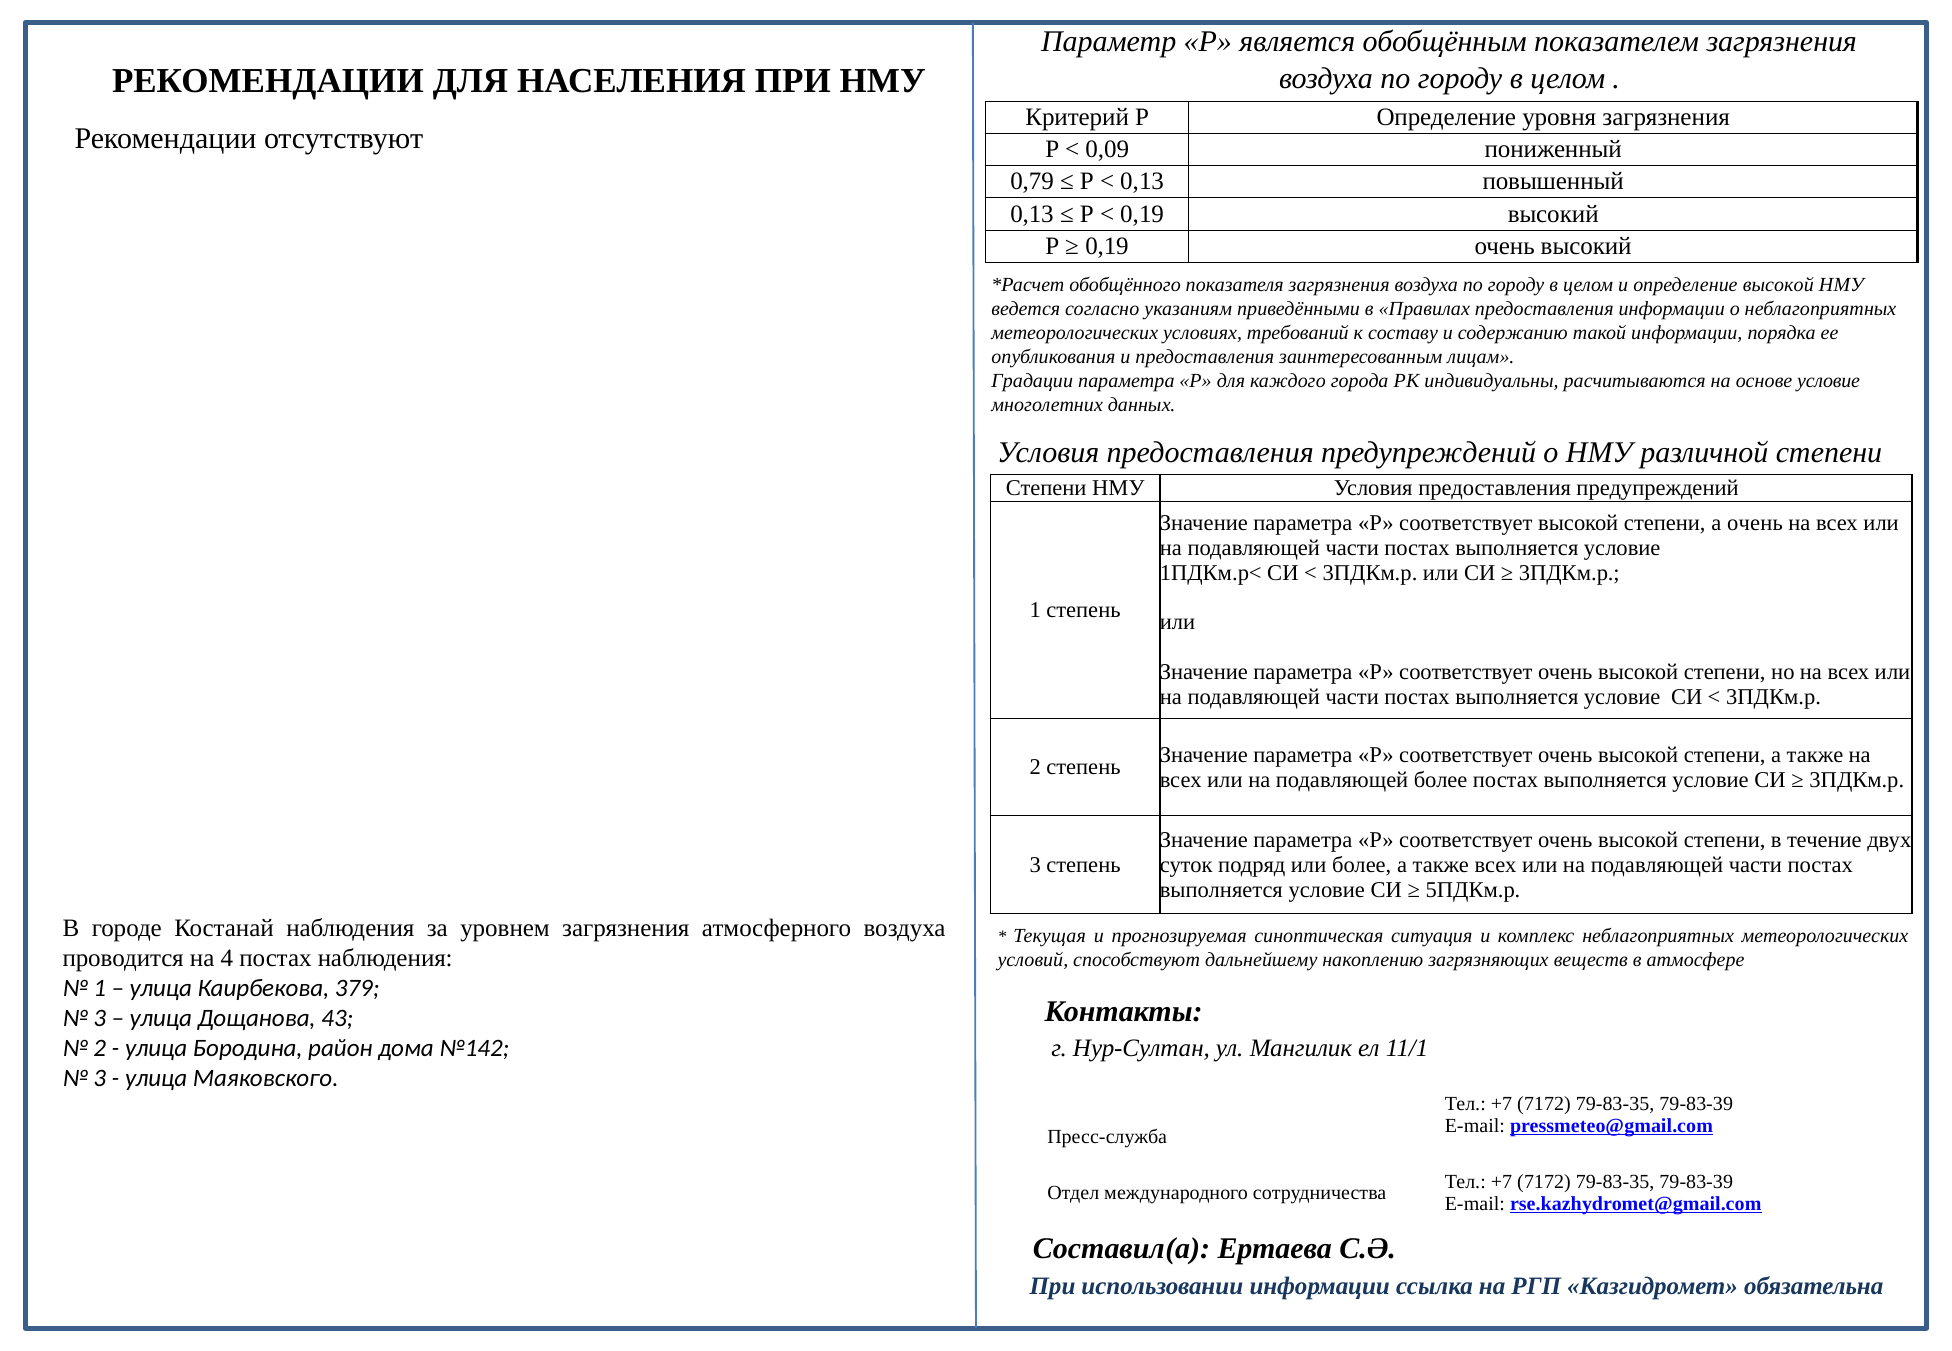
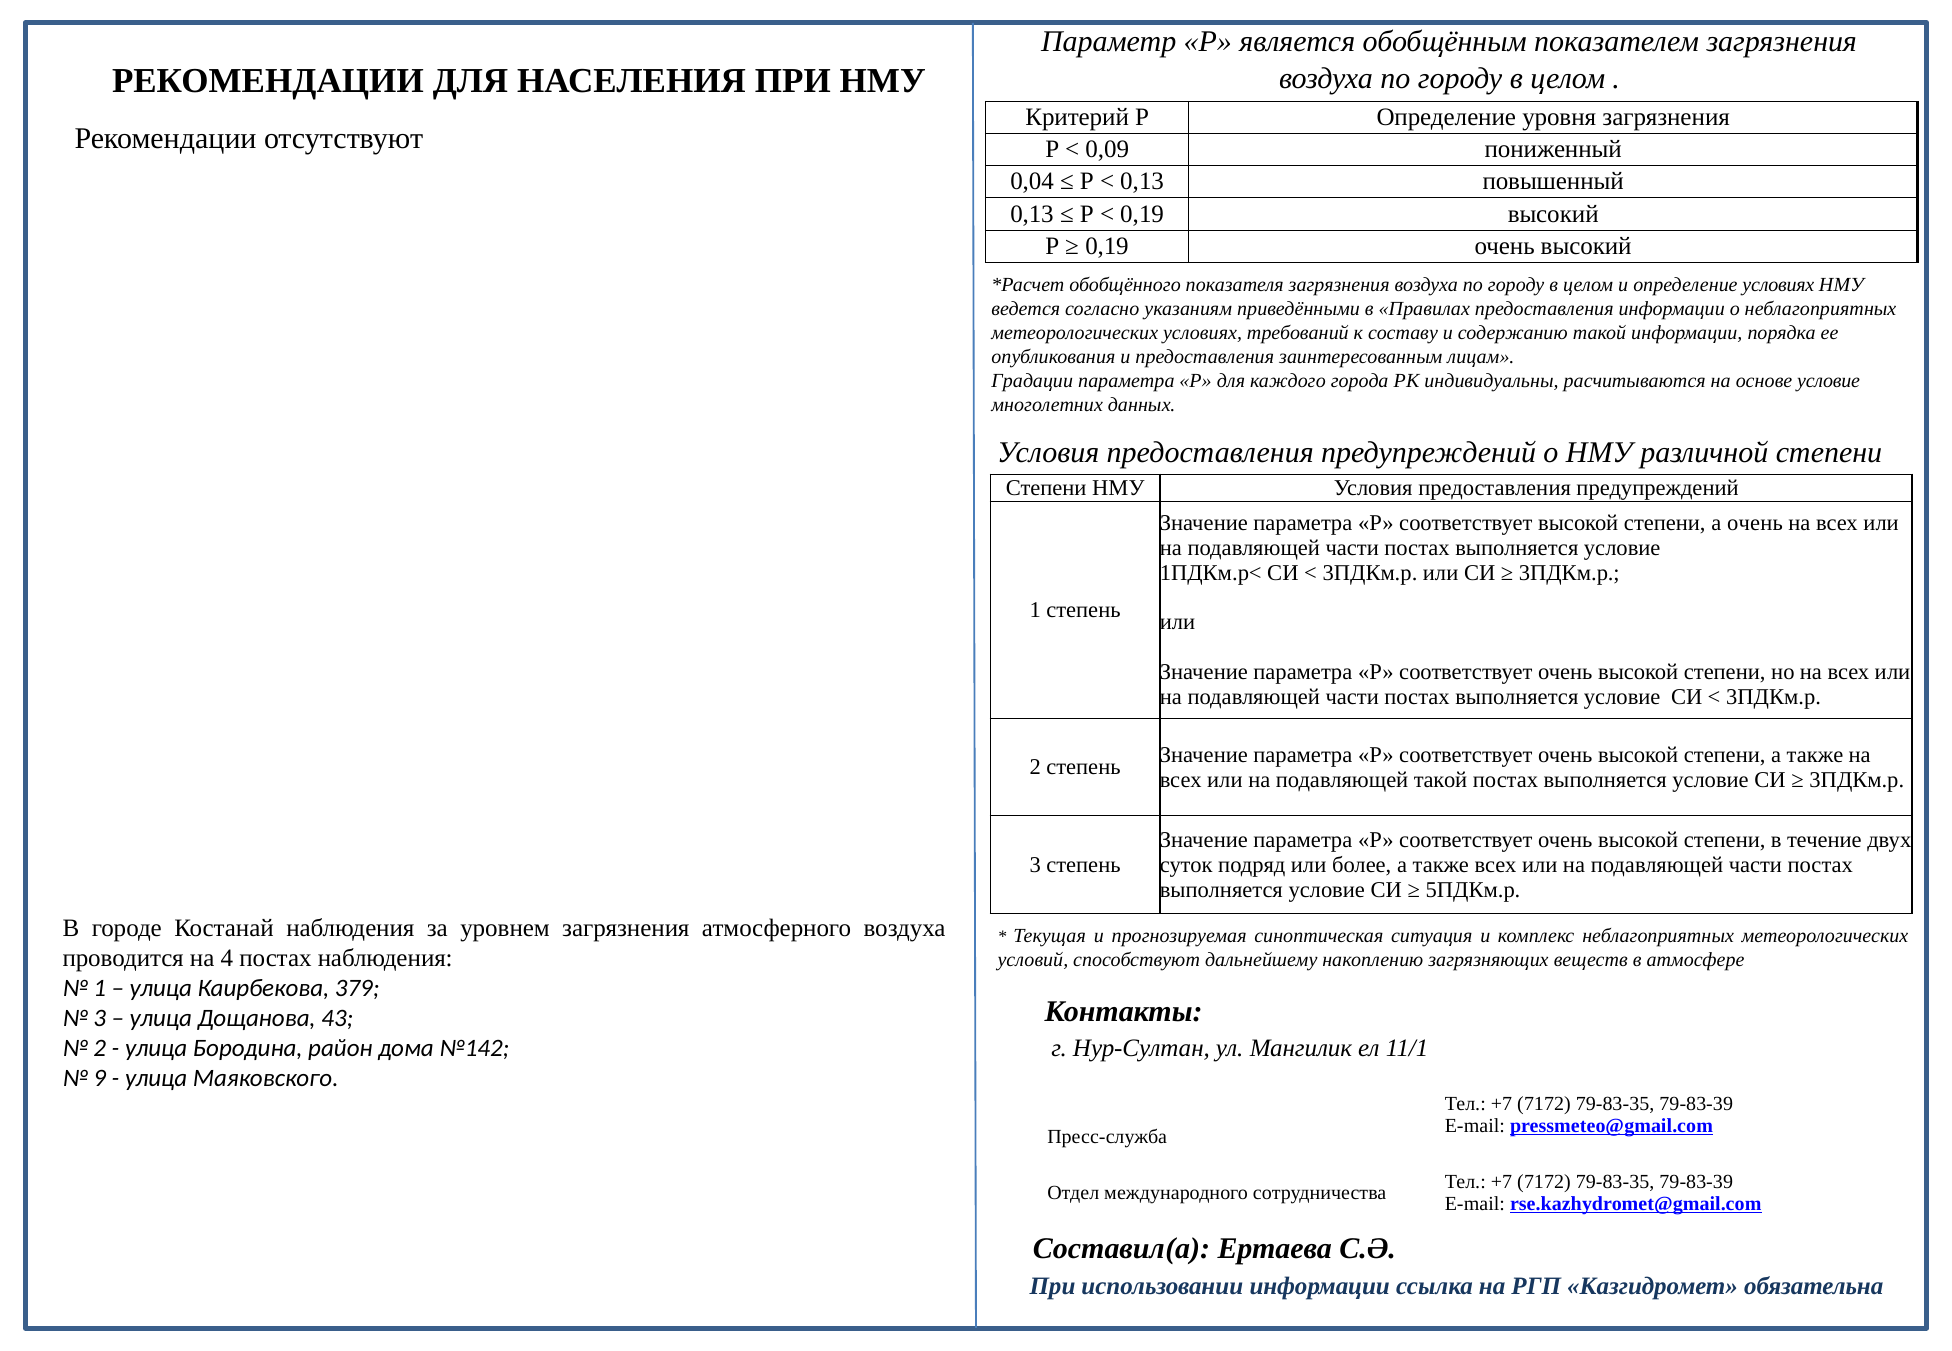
0,79: 0,79 -> 0,04 (1032, 182)
определение высокой: высокой -> условиях (1778, 285)
подавляющей более: более -> такой (1441, 780)
3: 3 -> 9 (100, 1079)
